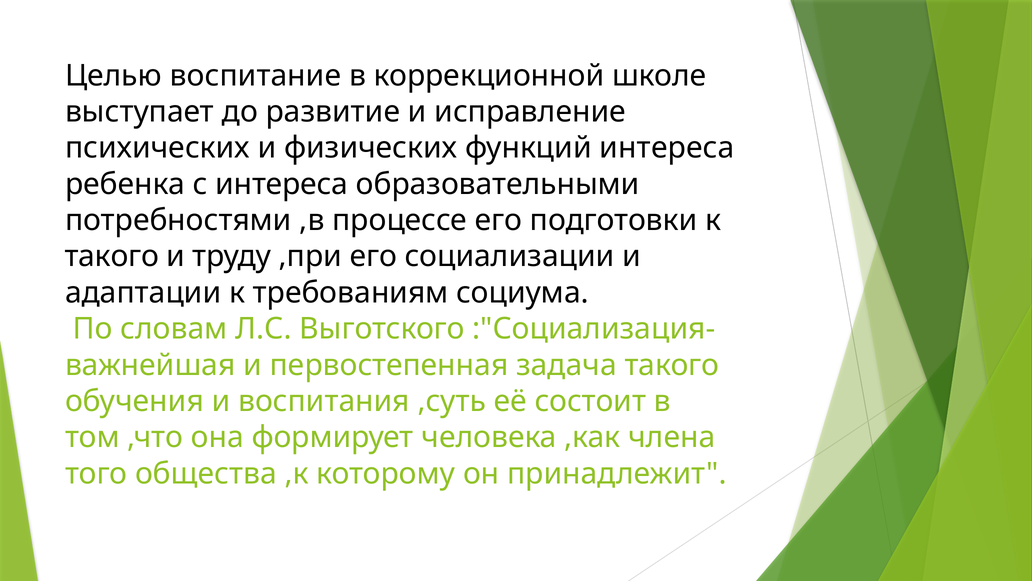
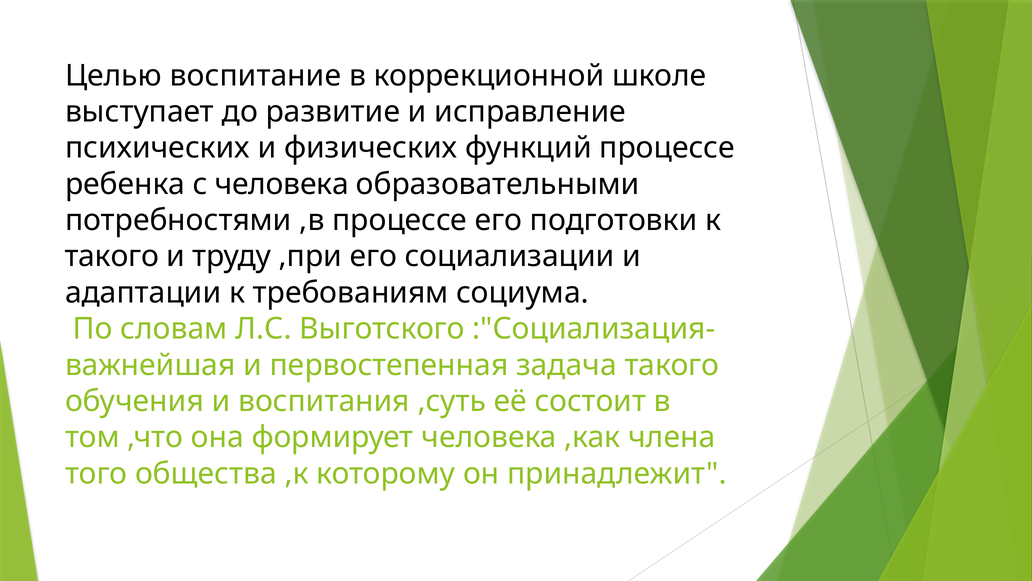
функций интереса: интереса -> процессе (667, 148)
с интереса: интереса -> человека (282, 184)
